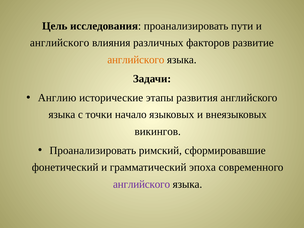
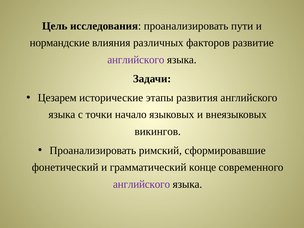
английского: английского -> нормандские (60, 43)
английского colour: orange -> purple (136, 60)
Англию: Англию -> Цезарем (57, 98)
эпоха: эпоха -> конце (203, 167)
